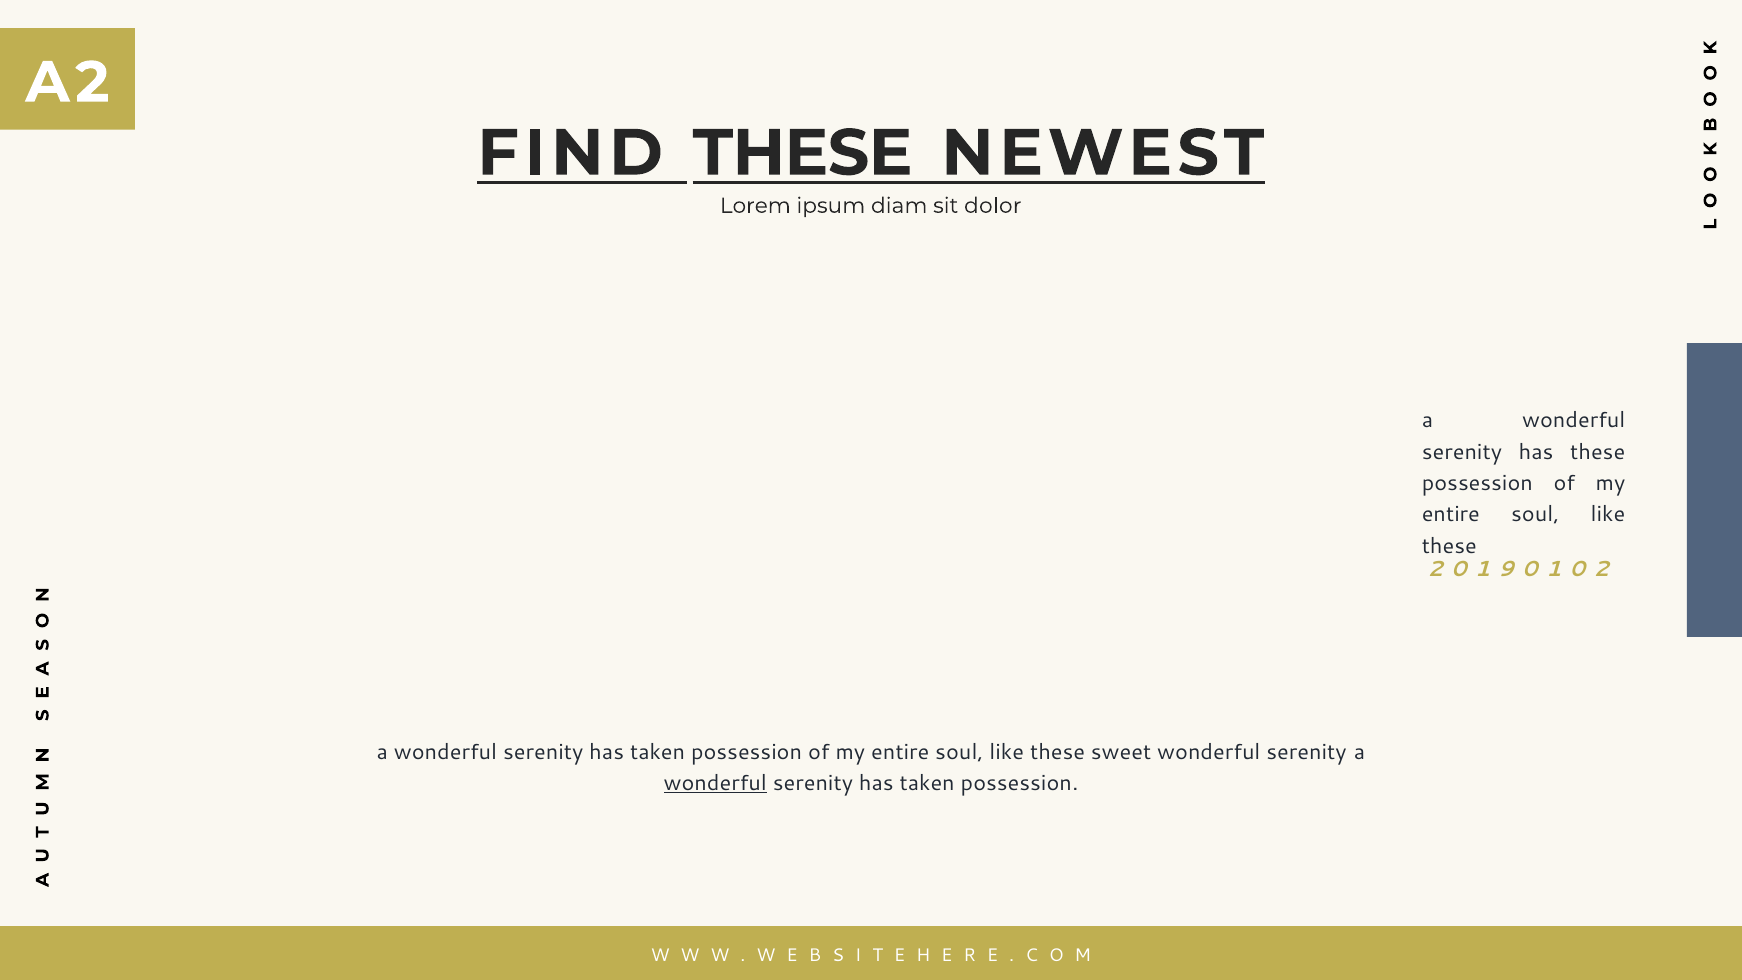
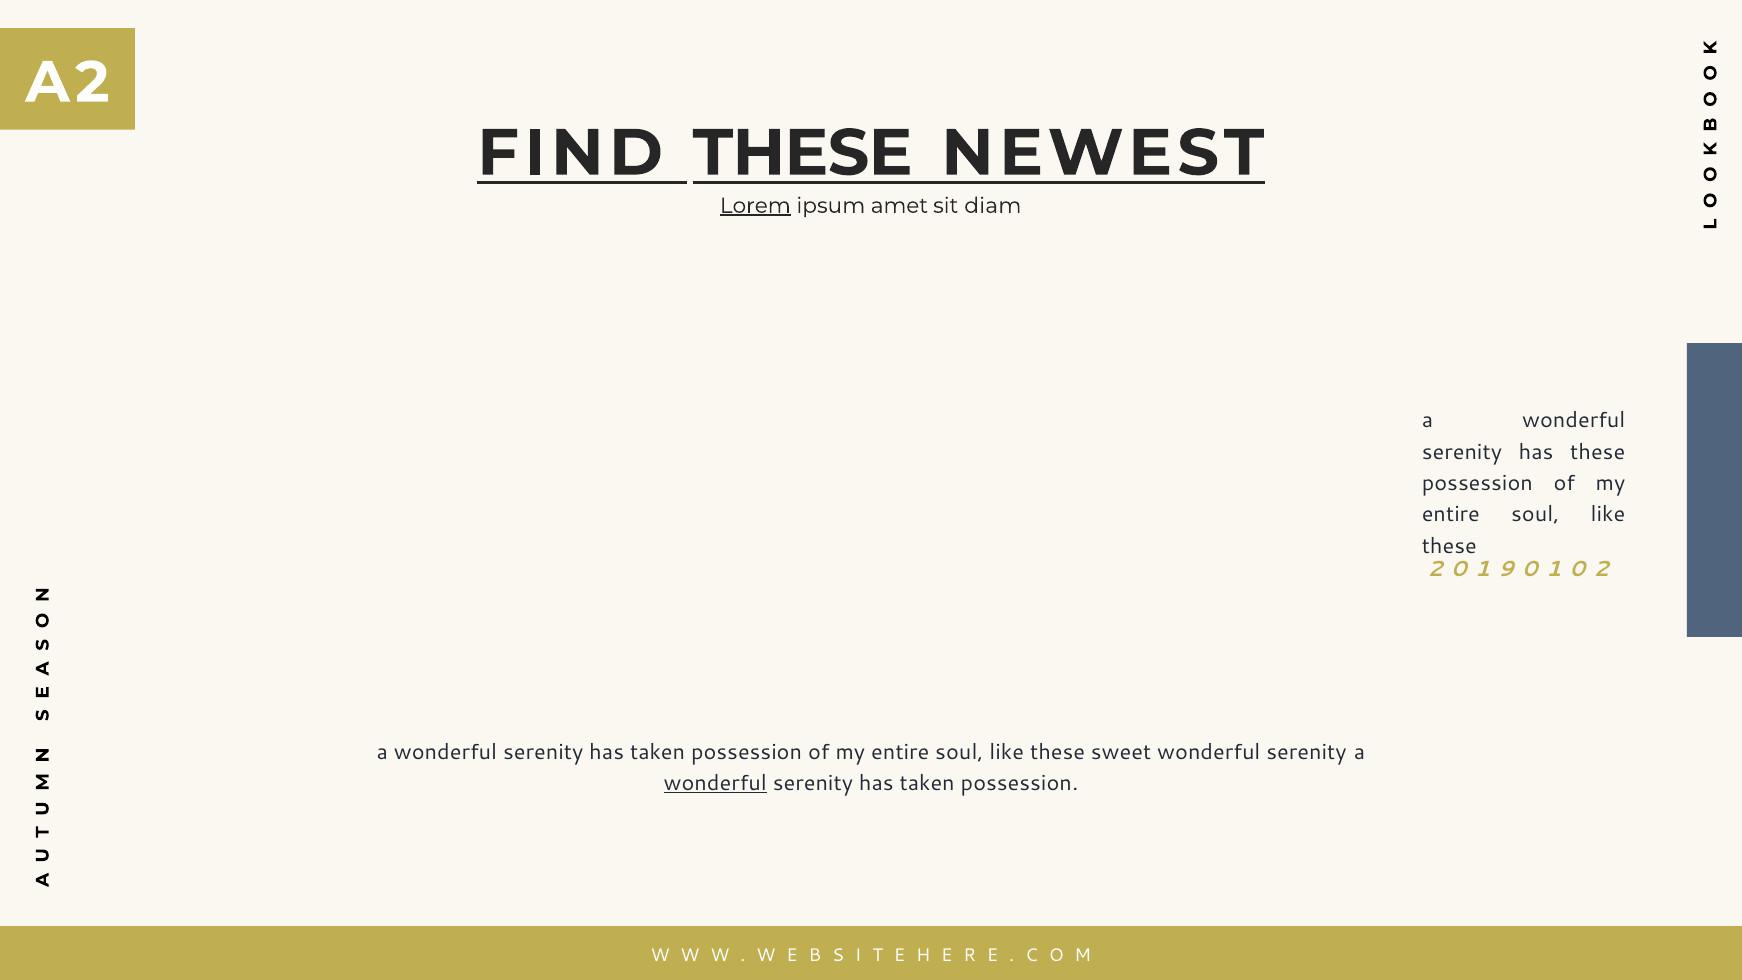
Lorem underline: none -> present (755, 206)
diam: diam -> amet (899, 206)
dolor: dolor -> diam (993, 206)
